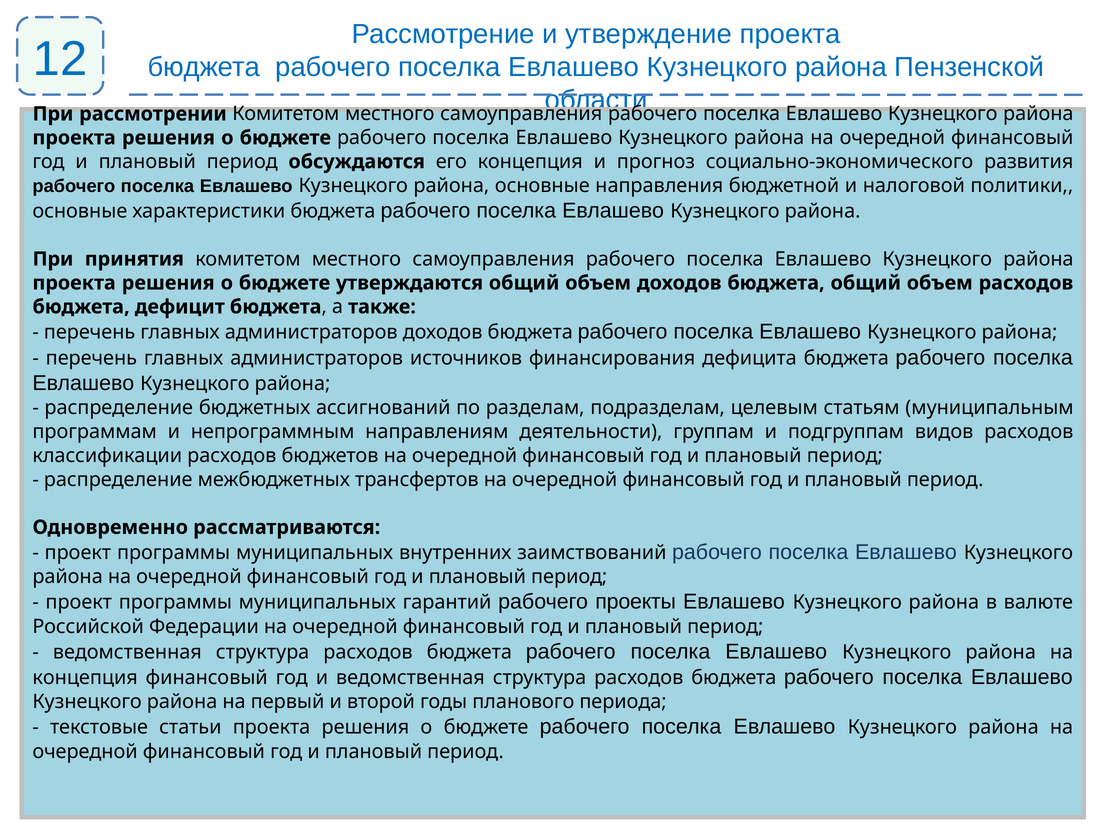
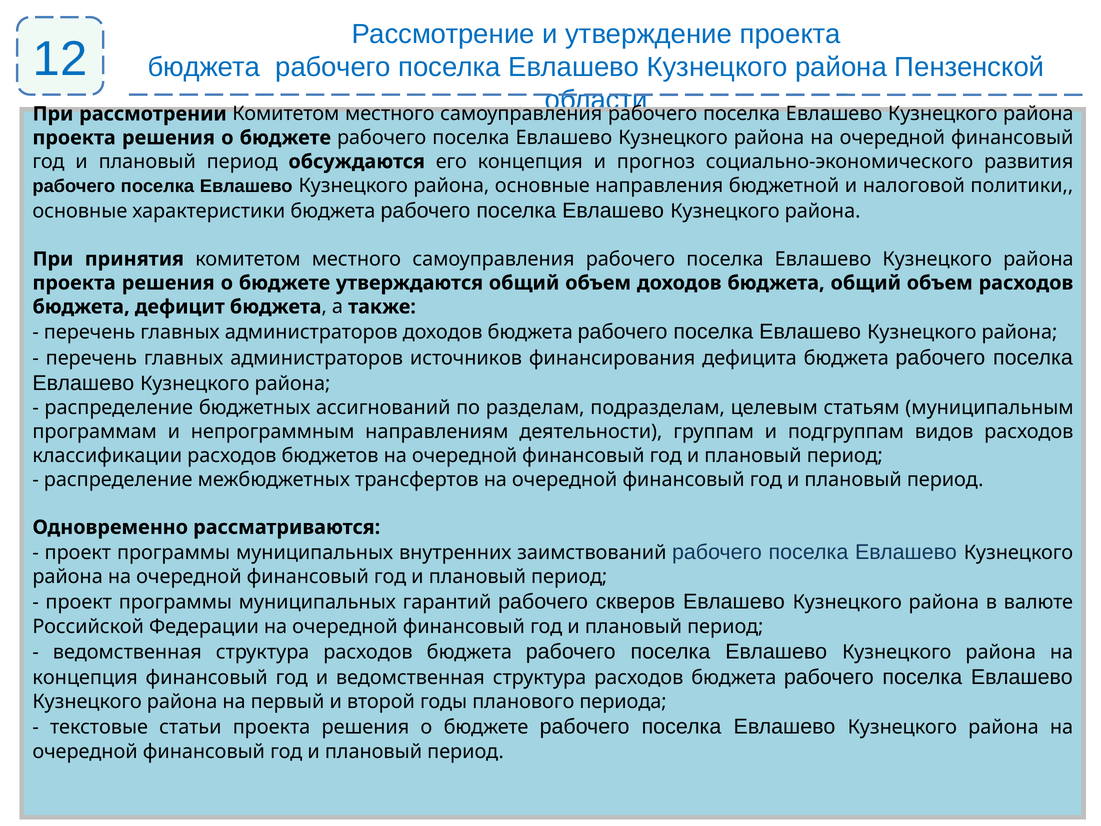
проекты: проекты -> скверов (635, 602)
